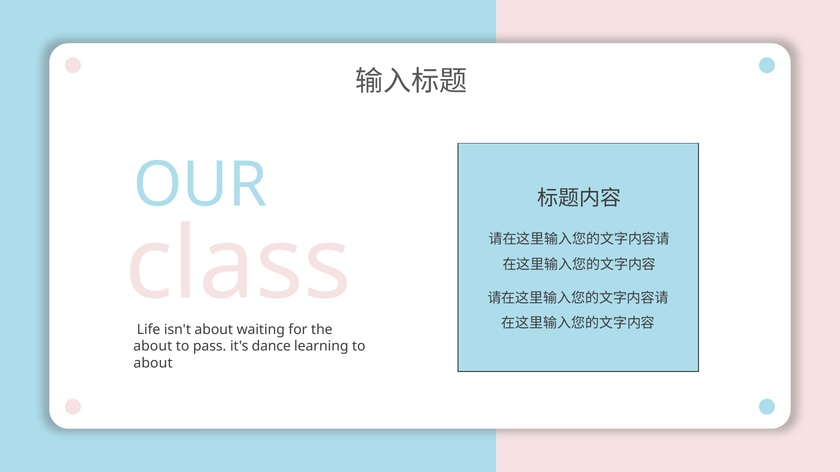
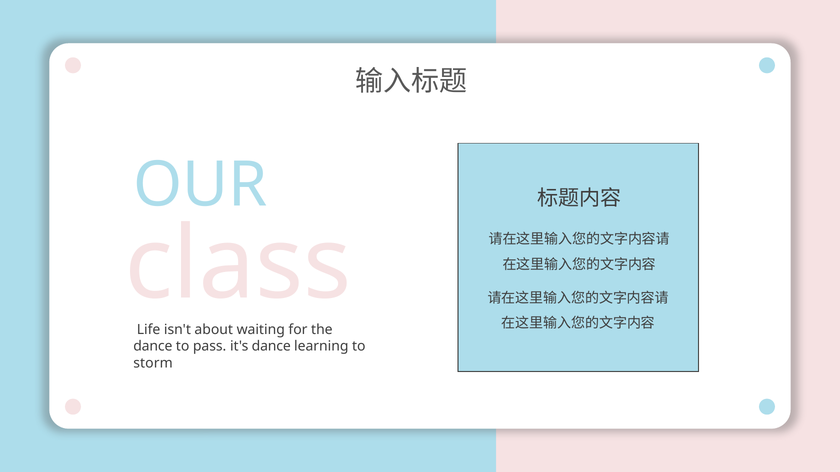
about: about -> dance (153, 347)
about: about -> storm (153, 363)
